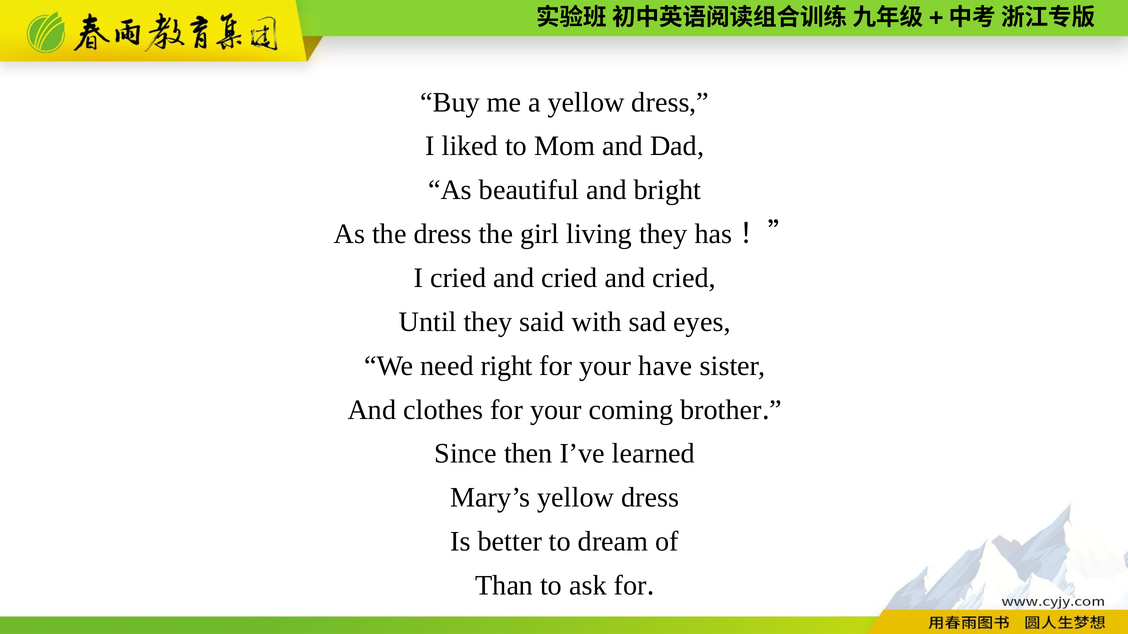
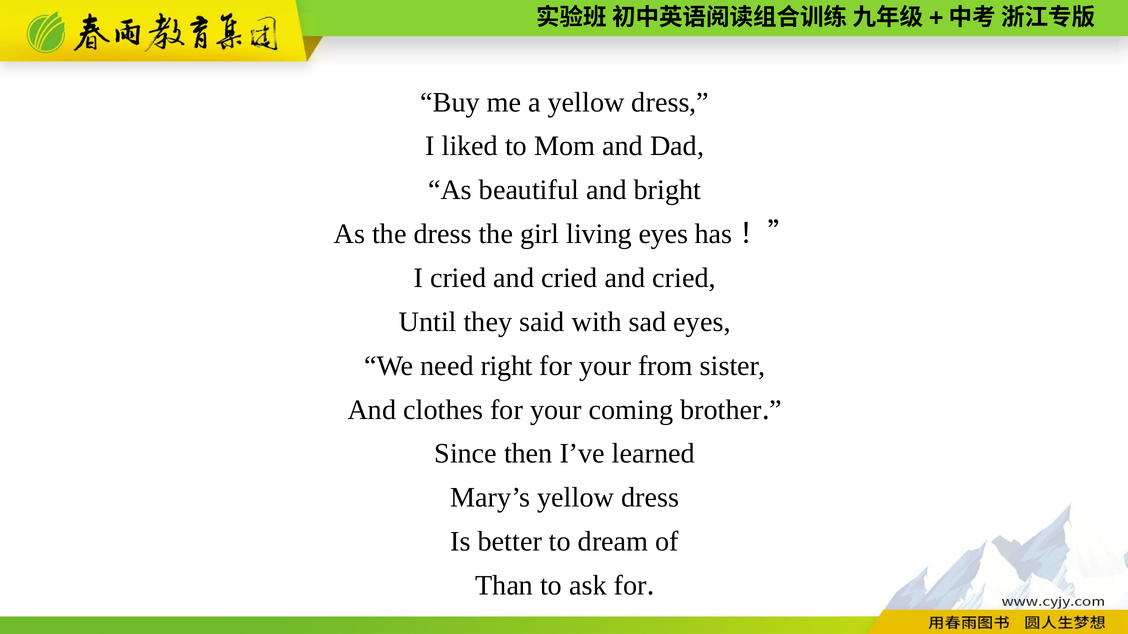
living they: they -> eyes (663, 234)
have: have -> from (665, 366)
